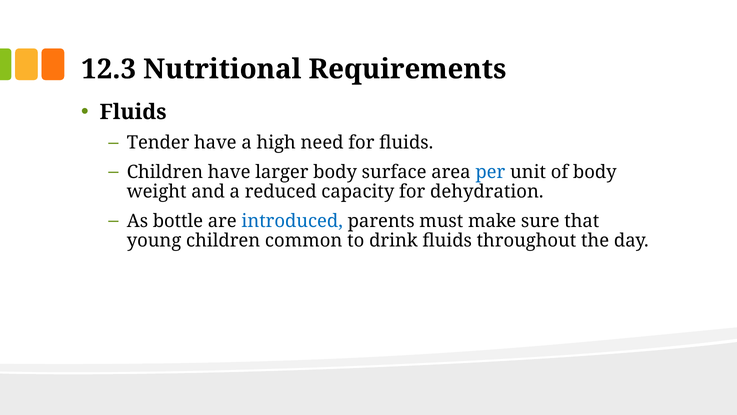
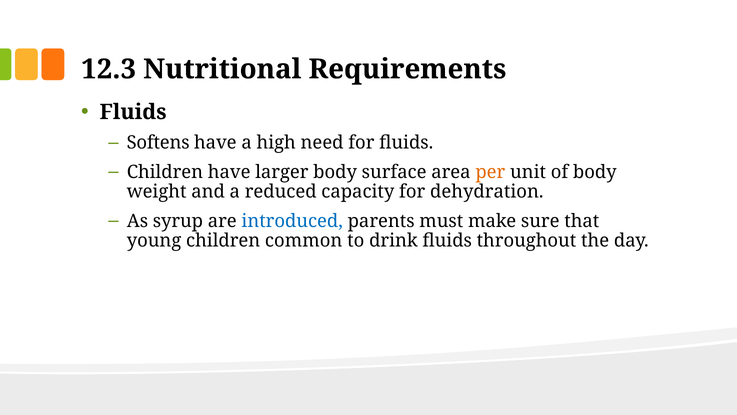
Tender: Tender -> Softens (158, 143)
per colour: blue -> orange (490, 172)
bottle: bottle -> syrup (178, 221)
